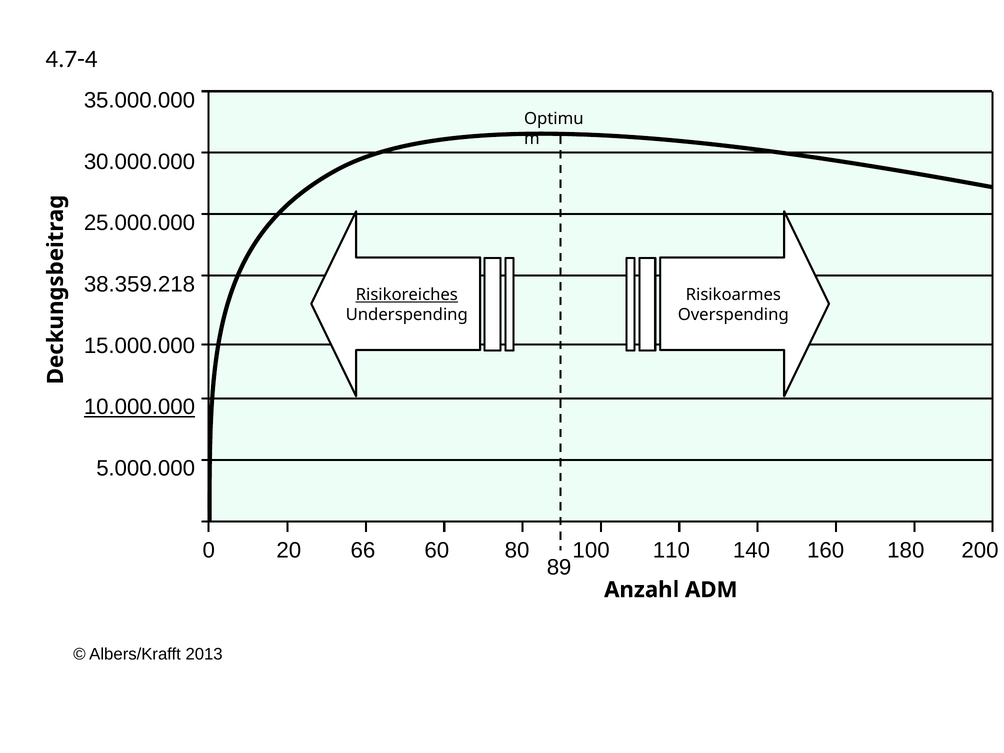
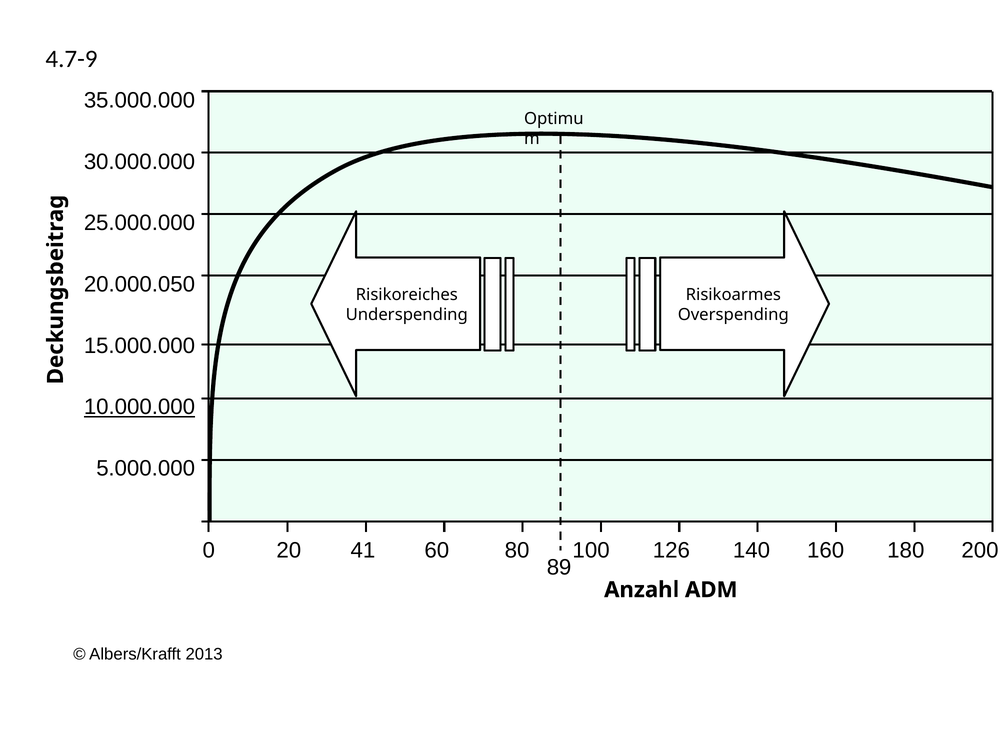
4.7-4: 4.7-4 -> 4.7-9 (71, 59)
38.359.218: 38.359.218 -> 20.000.050 (139, 284)
Risikoreiches underline: present -> none (407, 295)
66: 66 -> 41 (363, 550)
110: 110 -> 126 (671, 550)
